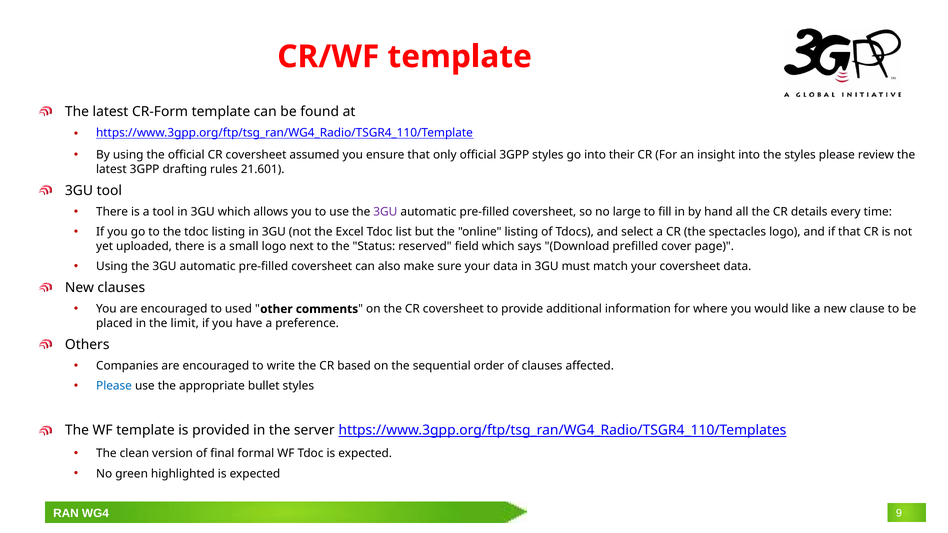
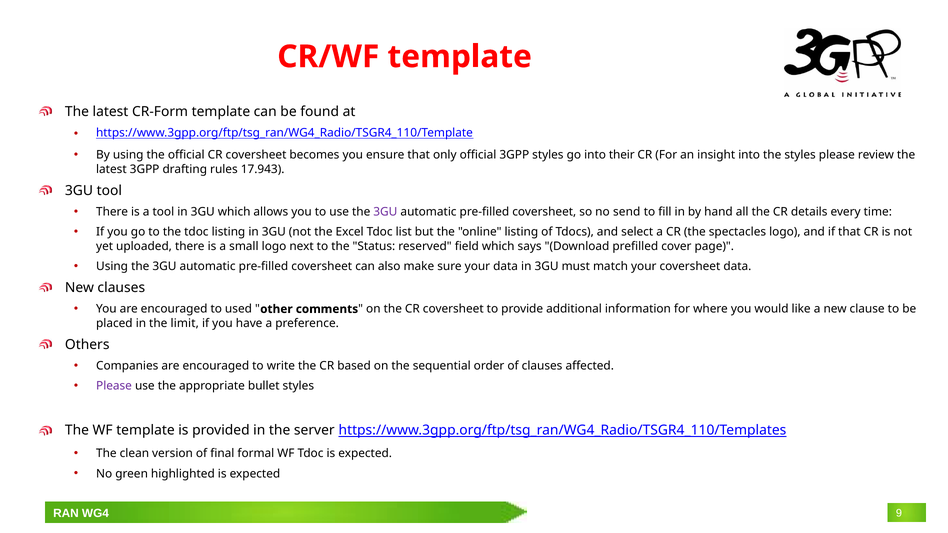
assumed: assumed -> becomes (314, 155)
21.601: 21.601 -> 17.943 (263, 169)
large: large -> send (627, 212)
Please colour: blue -> purple (114, 386)
